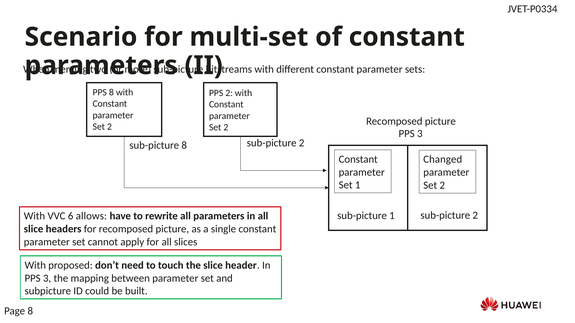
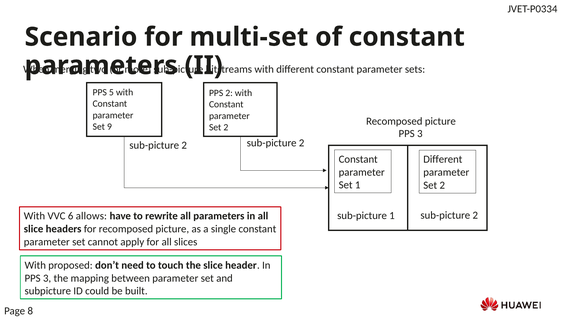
PPS 8: 8 -> 5 (111, 92)
2: 2 -> 9 (109, 127)
8: 8 -> 2 (184, 145)
Changed: Changed -> Different (443, 160)
